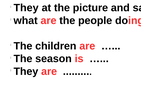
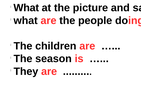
They: They -> What (26, 8)
